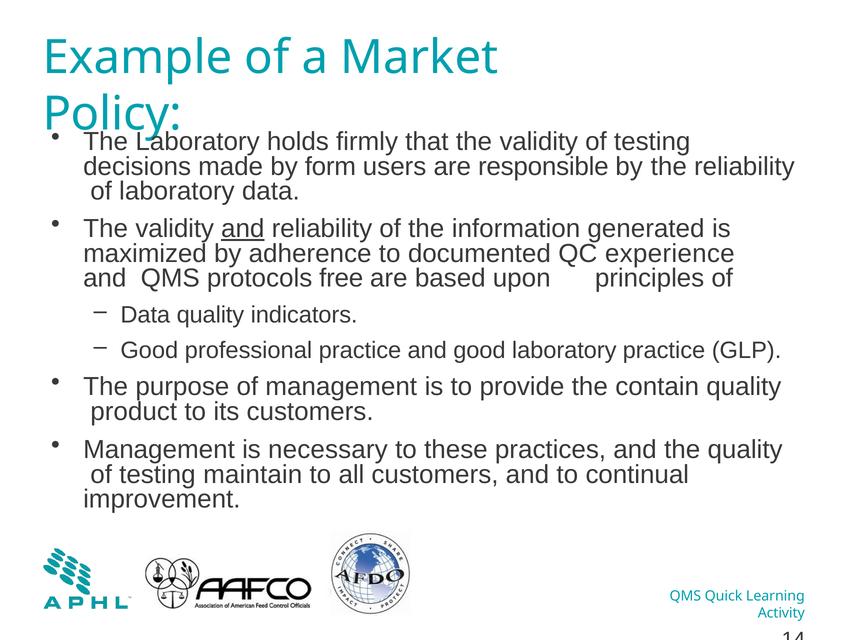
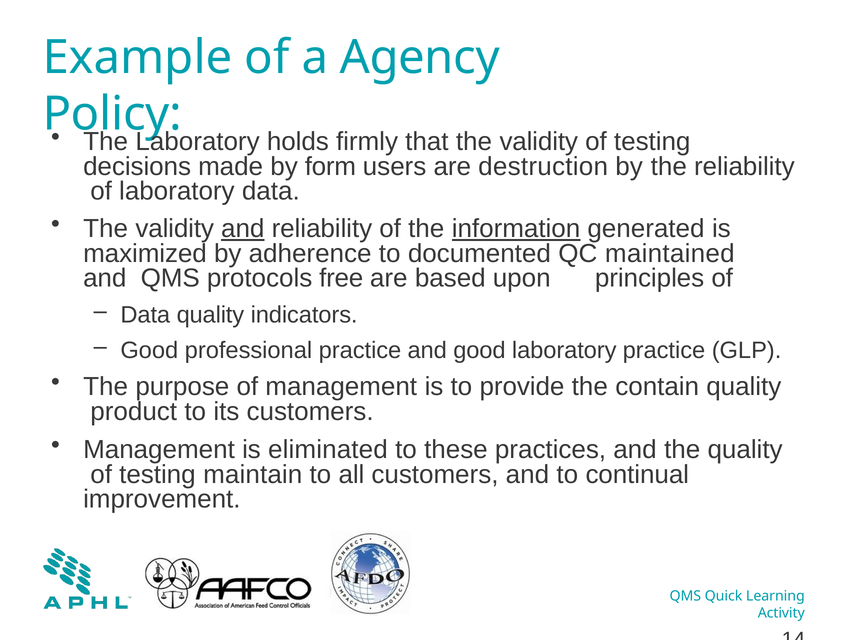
Market: Market -> Agency (420, 57)
responsible: responsible -> destruction (543, 166)
information underline: none -> present (516, 229)
experience: experience -> maintained (670, 253)
necessary: necessary -> eliminated (328, 450)
